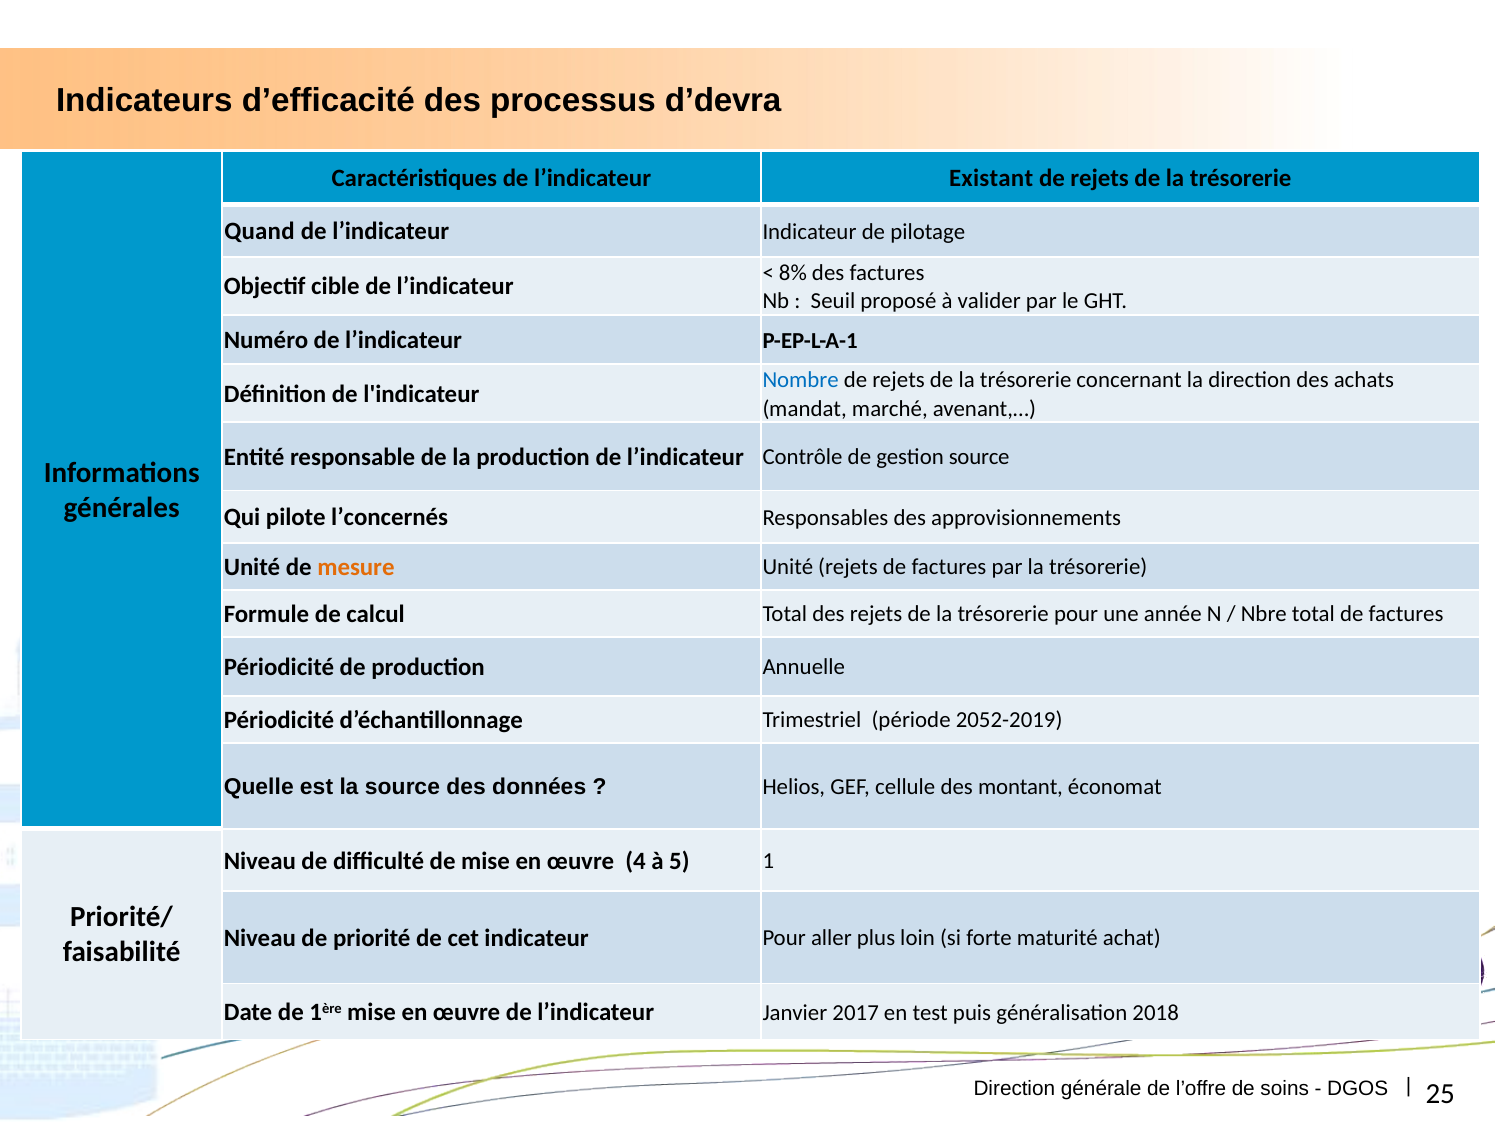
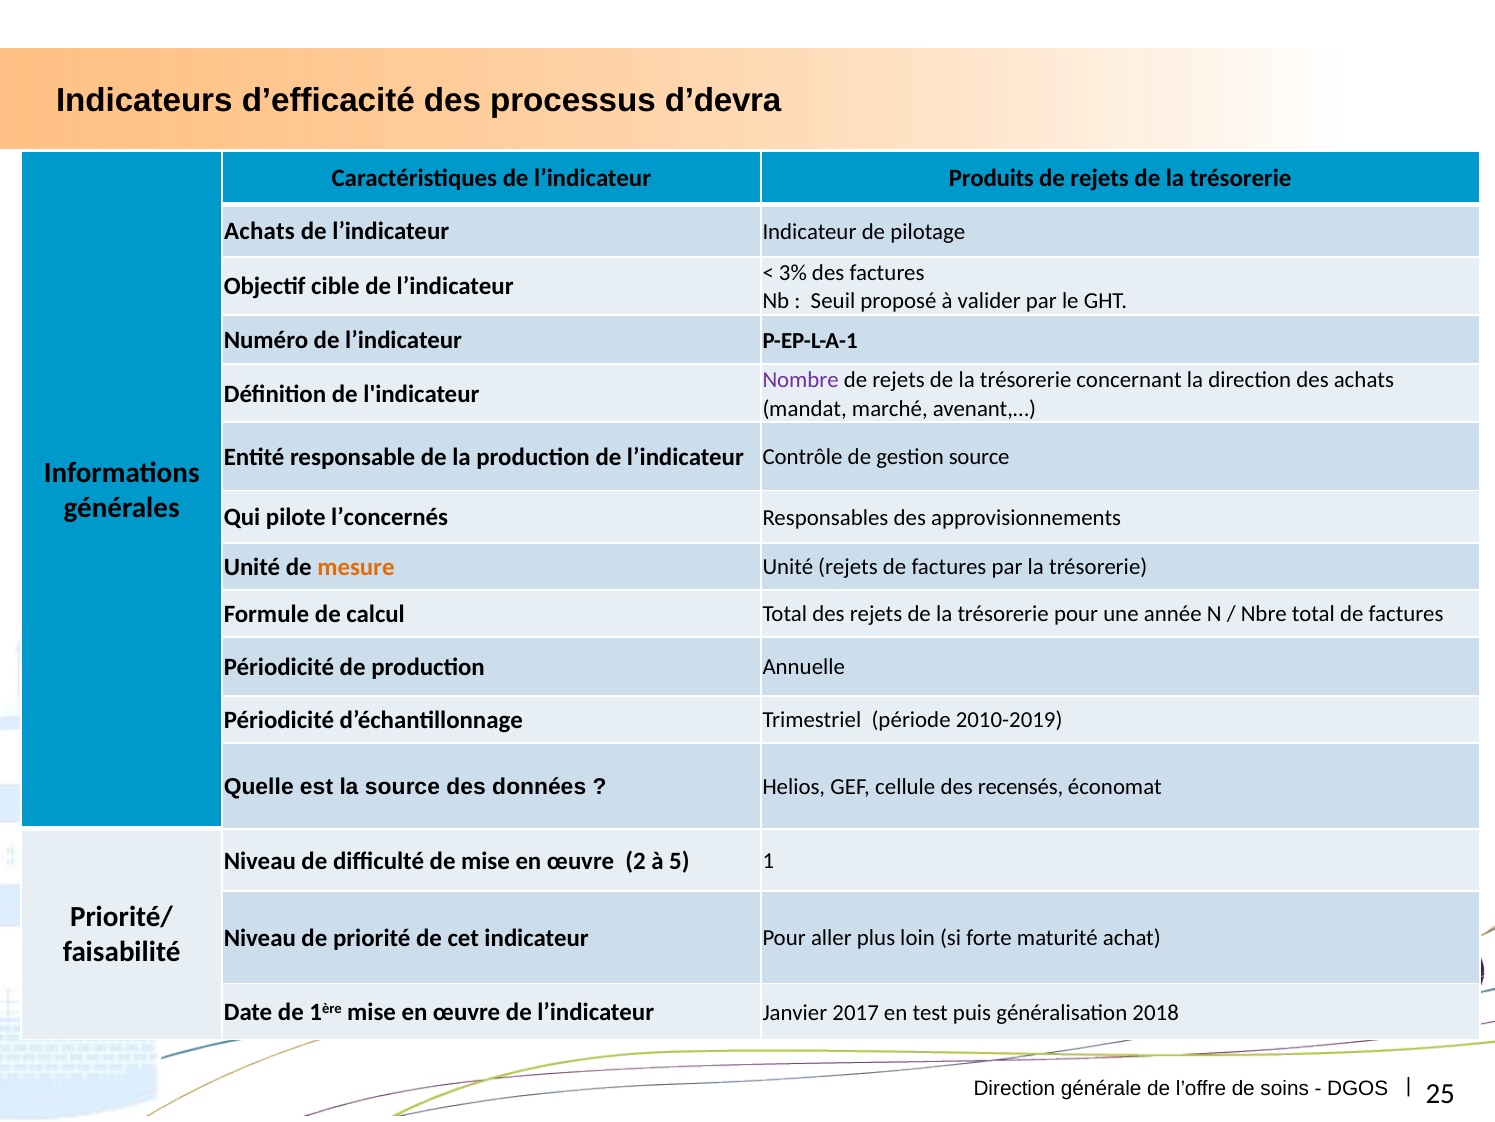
Existant: Existant -> Produits (991, 179)
Quand: Quand -> Achats (259, 232)
8%: 8% -> 3% (793, 273)
Nombre colour: blue -> purple (801, 380)
2052-2019: 2052-2019 -> 2010-2019 (1009, 720)
montant: montant -> recensés (1021, 786)
4: 4 -> 2 (636, 860)
